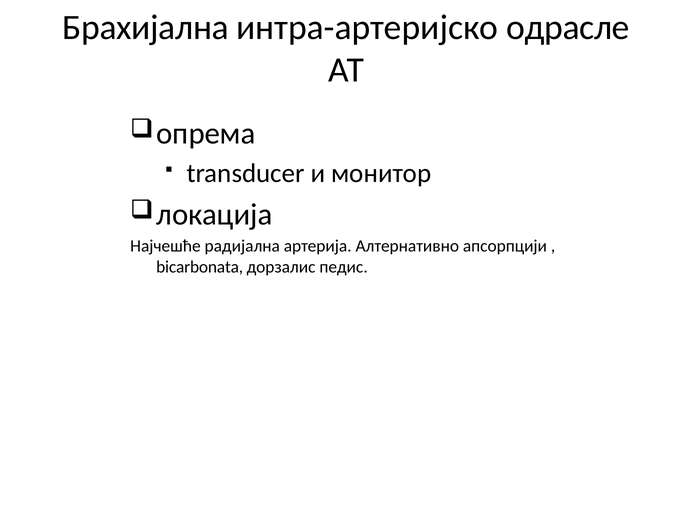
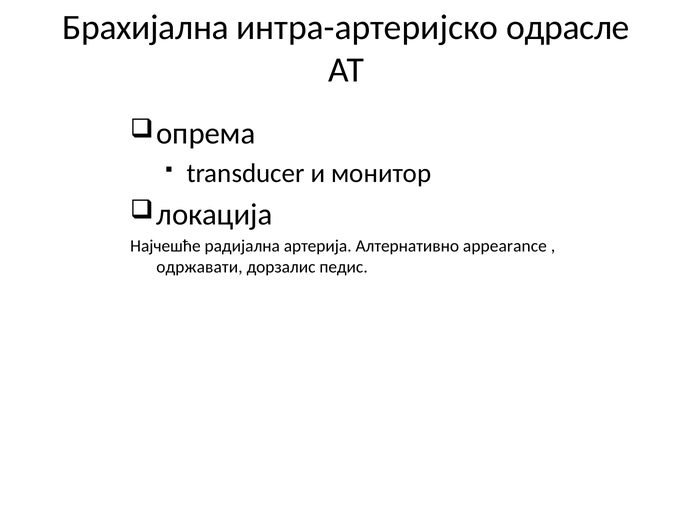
апсорпцији: апсорпцији -> appearance (505, 246)
bicarbonatа: bicarbonatа -> одржавати (199, 267)
